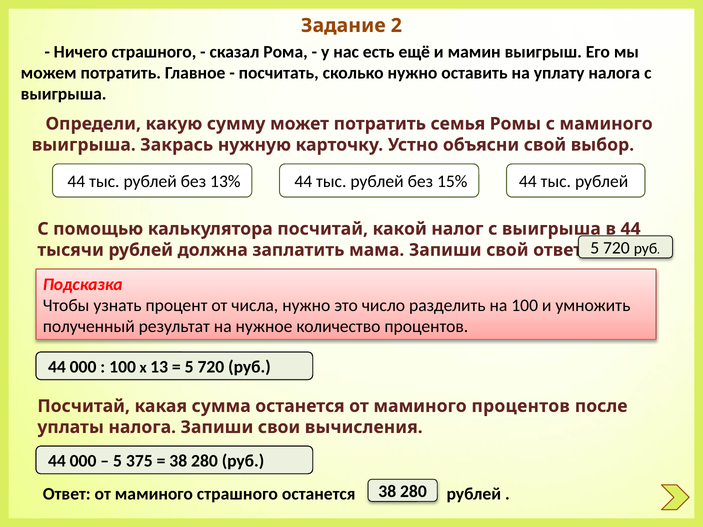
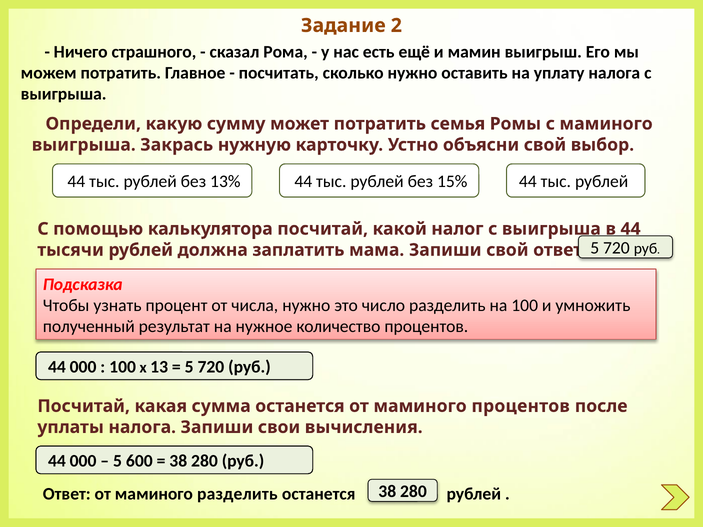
375: 375 -> 600 (139, 461)
маминого страшного: страшного -> разделить (237, 494)
